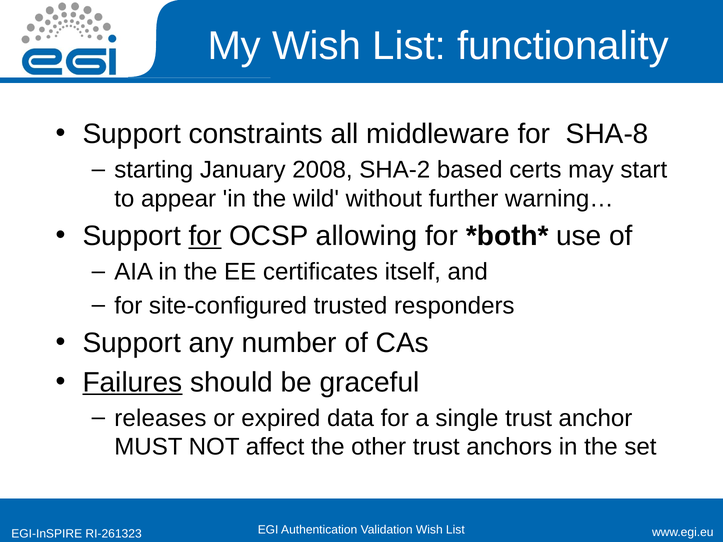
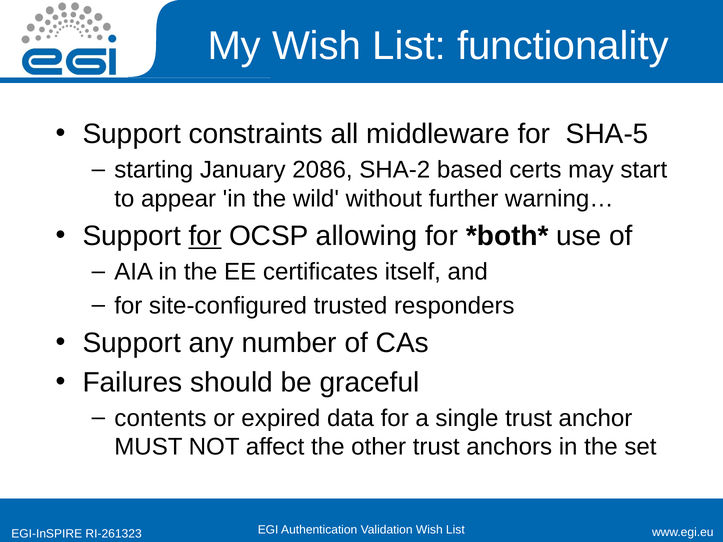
SHA-8: SHA-8 -> SHA-5 (607, 134)
2008: 2008 -> 2086 (322, 170)
Failures underline: present -> none (133, 382)
releases: releases -> contents (160, 418)
